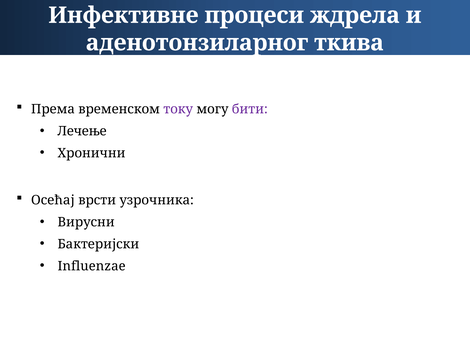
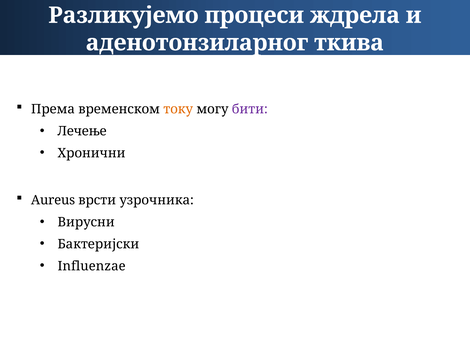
Инфективне: Инфективне -> Разликујемо (123, 15)
току colour: purple -> orange (178, 109)
Осећај: Осећај -> Aureus (53, 200)
